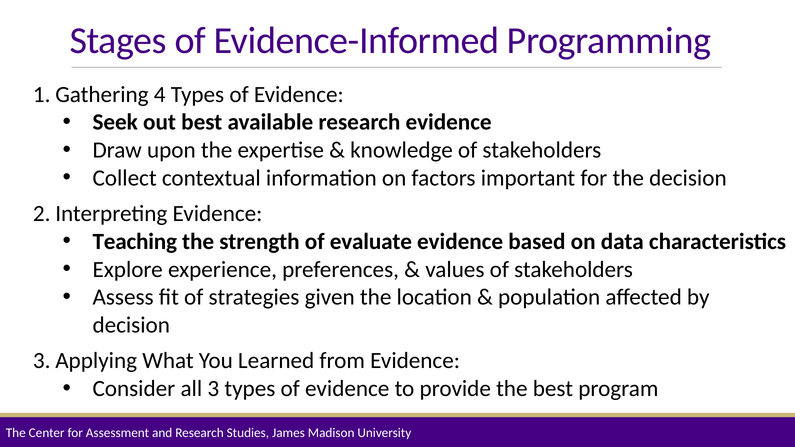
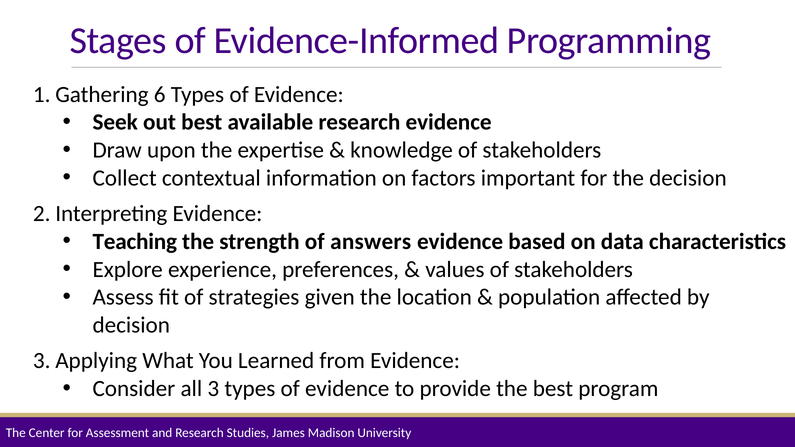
4: 4 -> 6 (160, 95)
evaluate: evaluate -> answers (371, 242)
